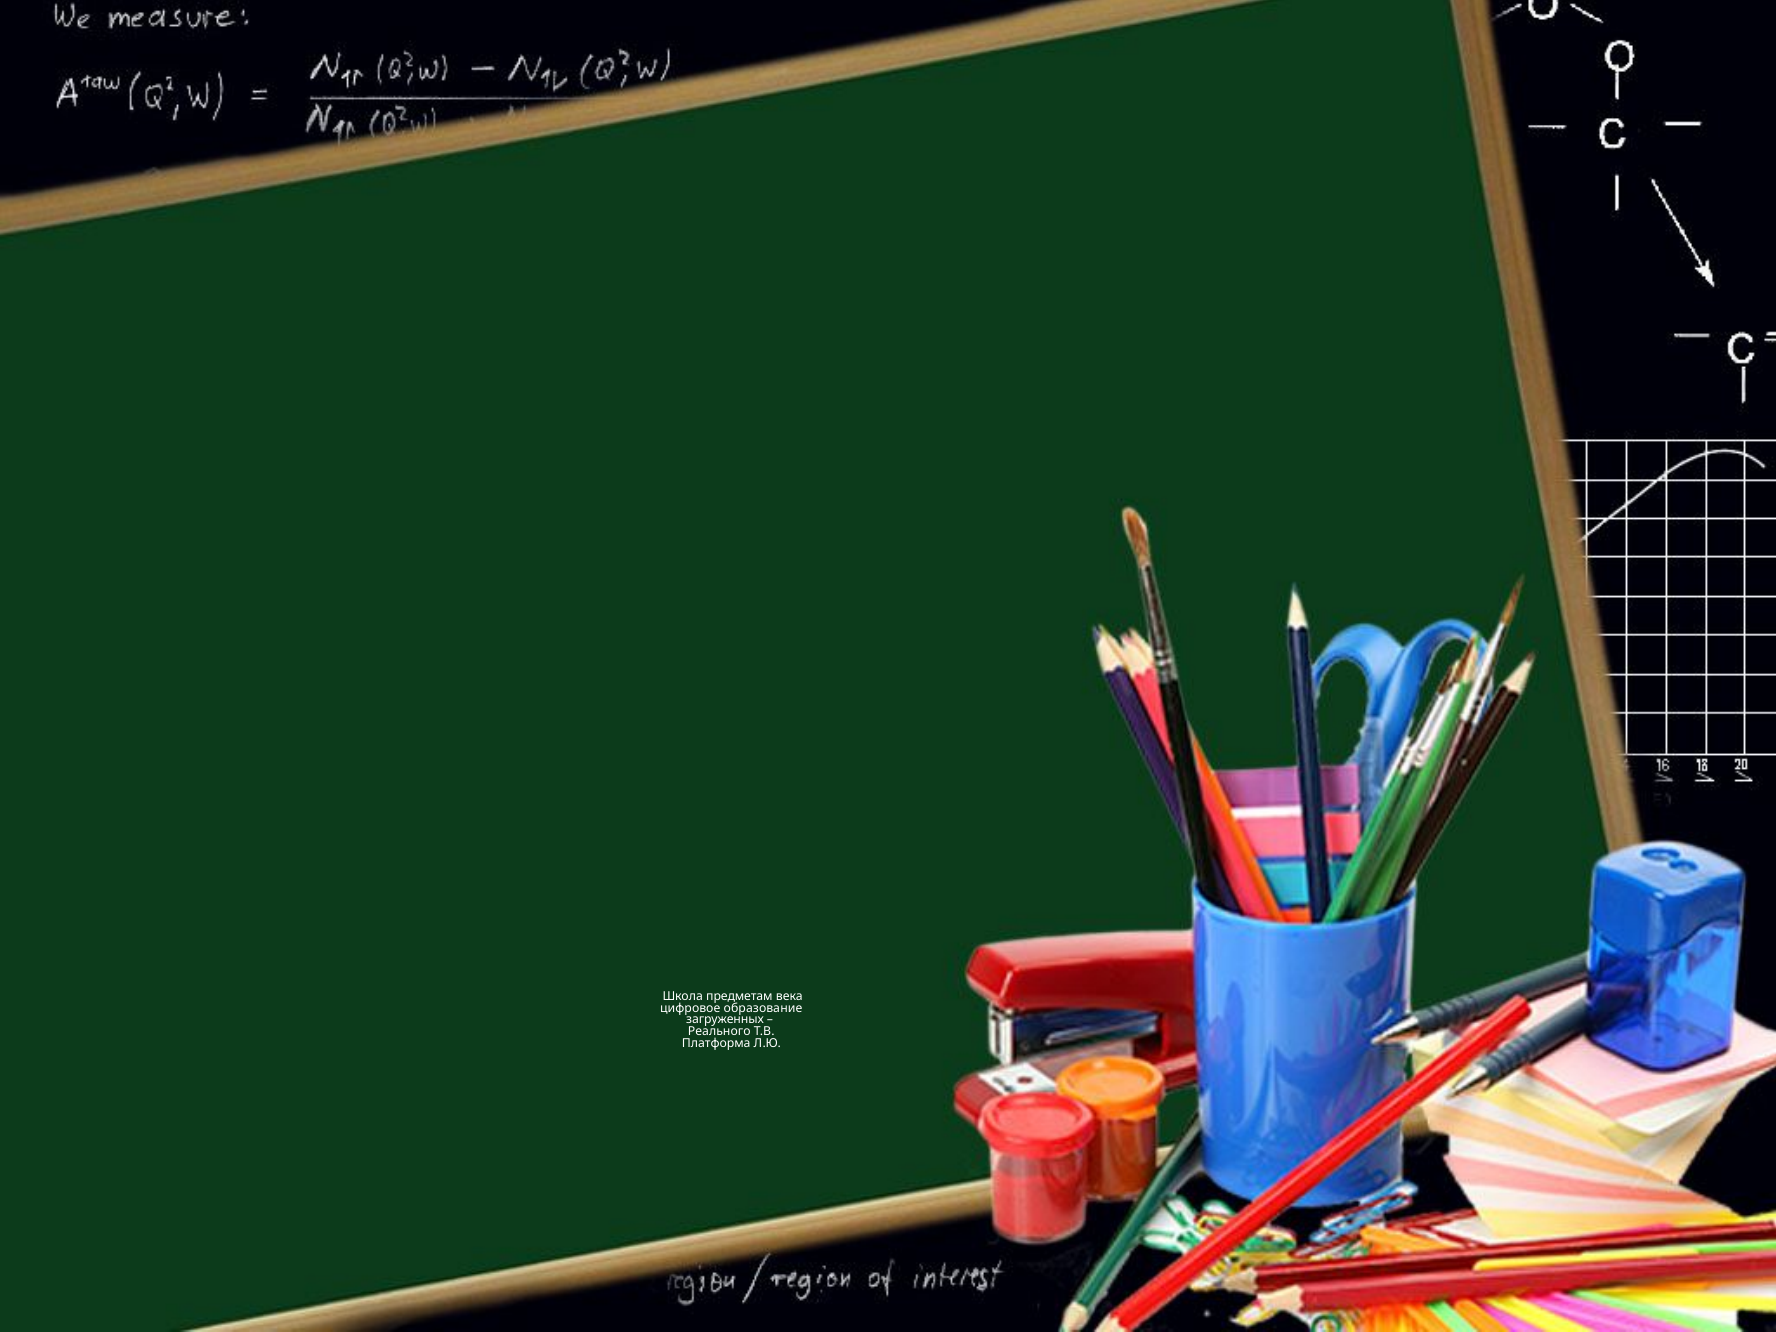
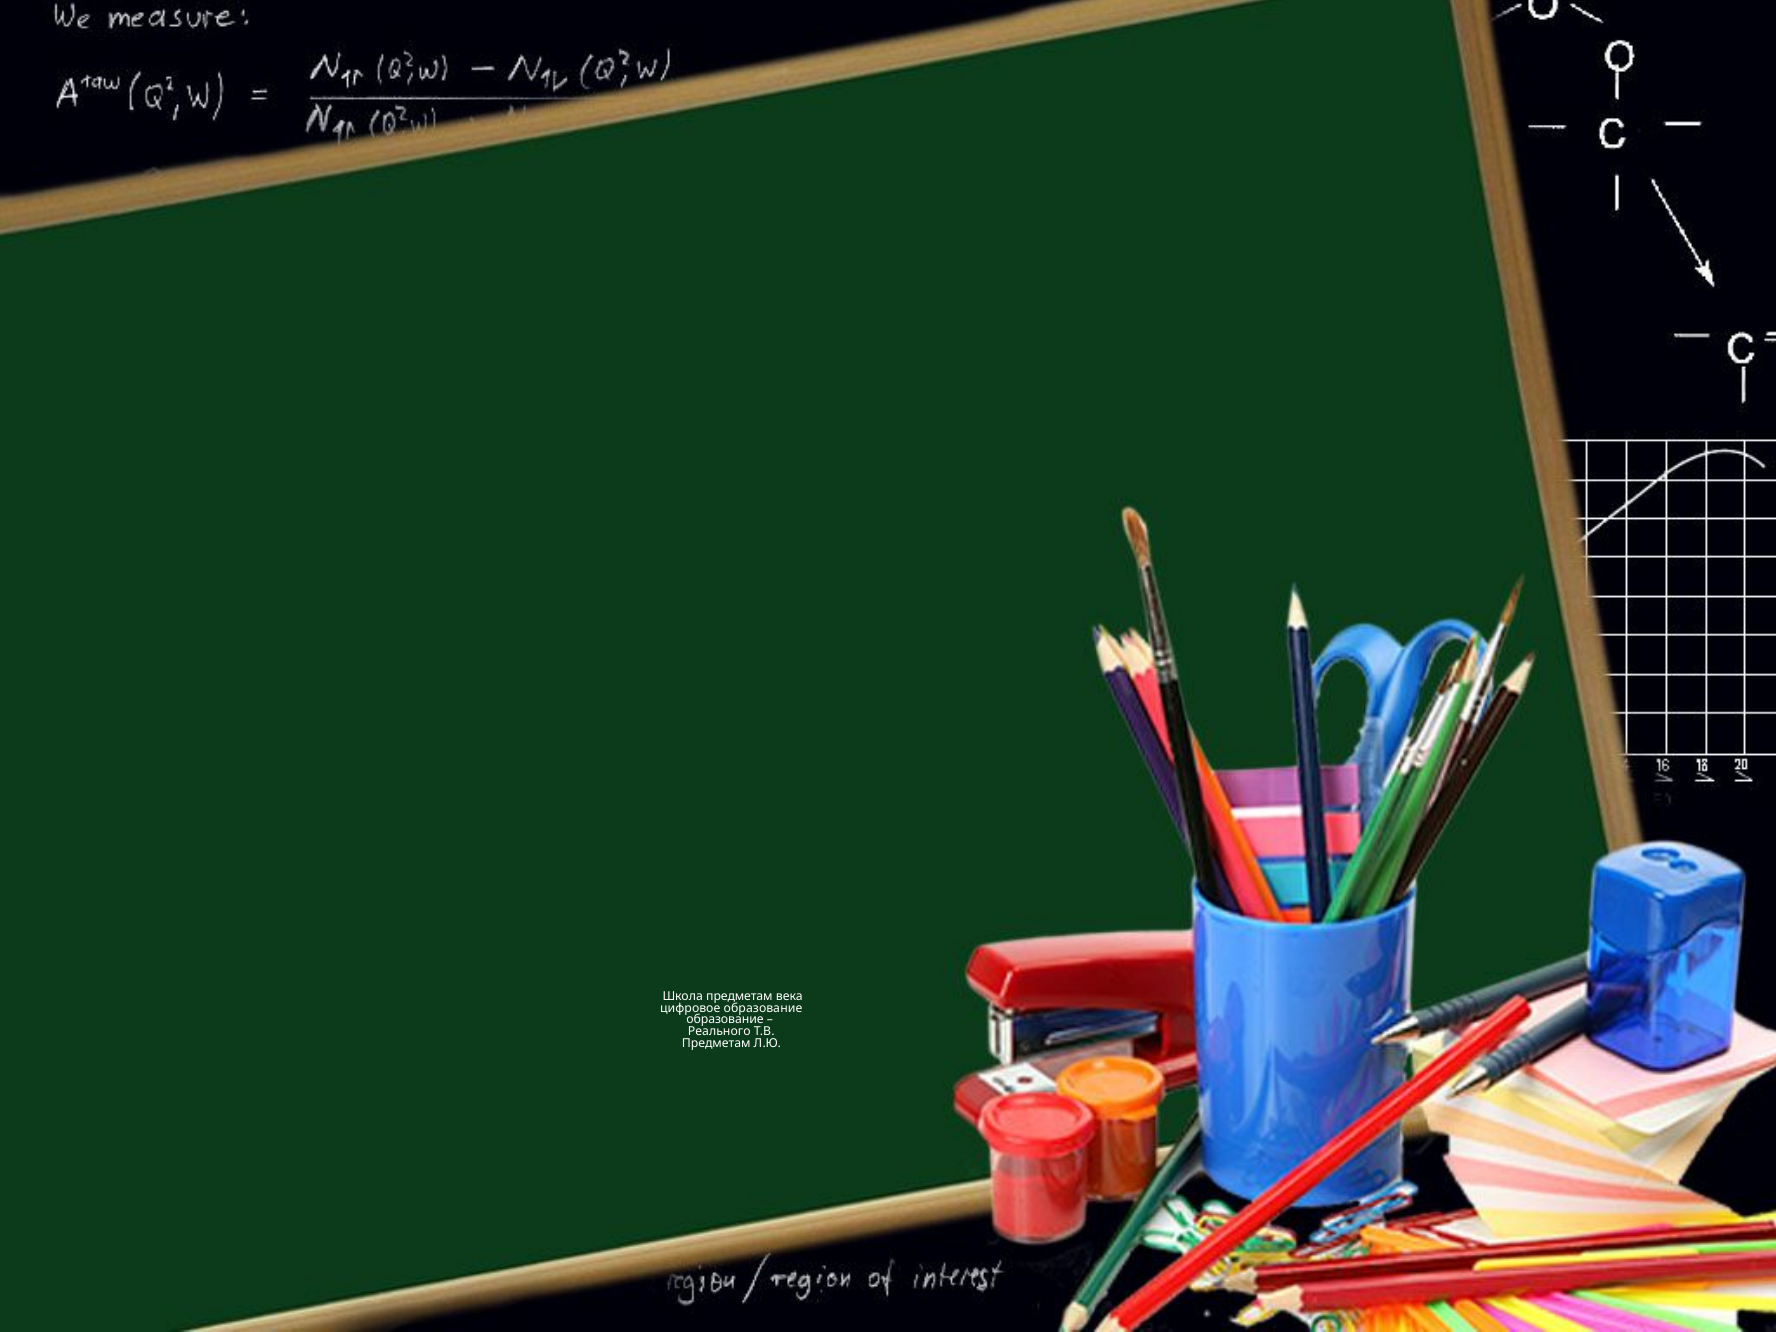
загруженных: загруженных -> образование (725, 1020)
Платформа: Платформа -> Предметам (716, 1044)
